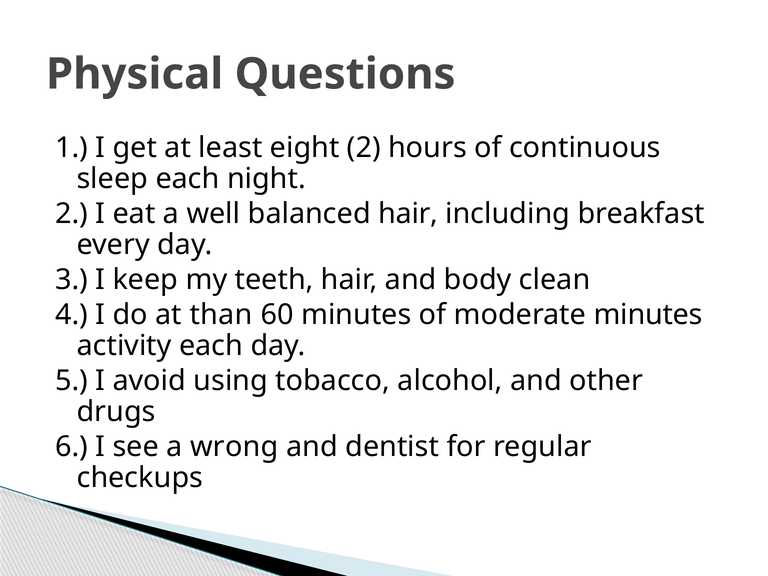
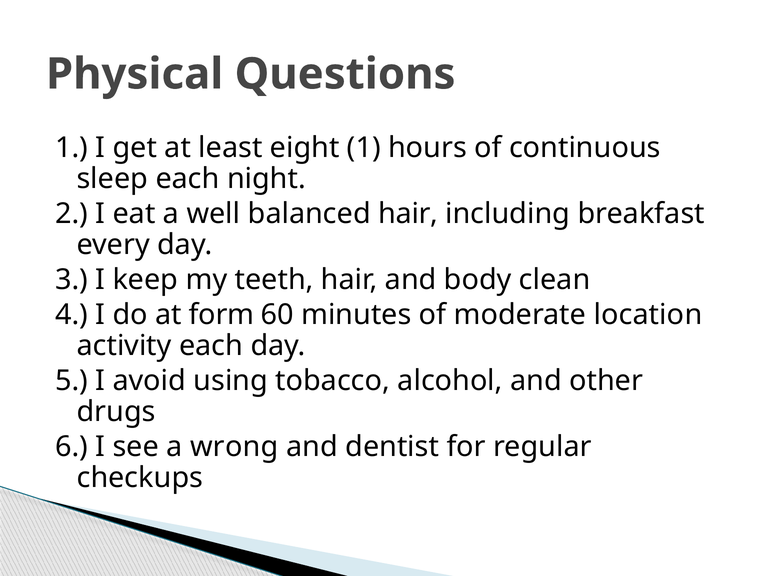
eight 2: 2 -> 1 (364, 148)
than: than -> form (221, 315)
moderate minutes: minutes -> location (648, 315)
